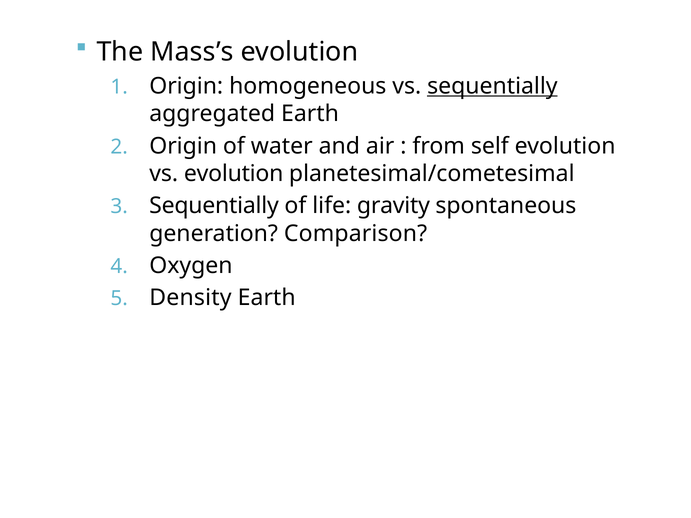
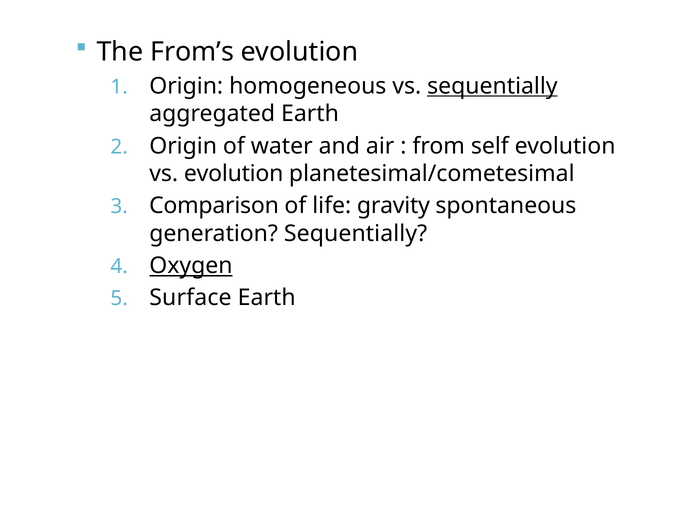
Mass’s: Mass’s -> From’s (192, 52)
Sequentially: Sequentially -> Comparison (214, 206)
generation Comparison: Comparison -> Sequentially (356, 234)
Oxygen underline: none -> present (191, 266)
Density: Density -> Surface (190, 298)
